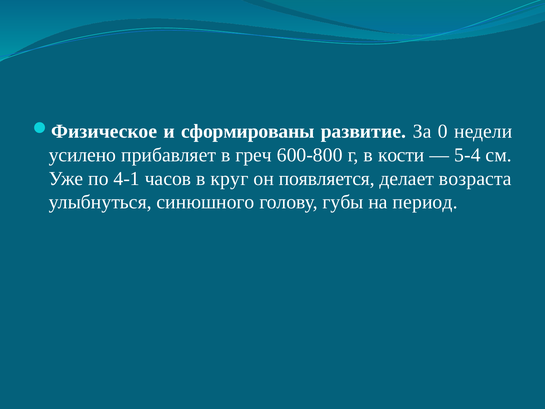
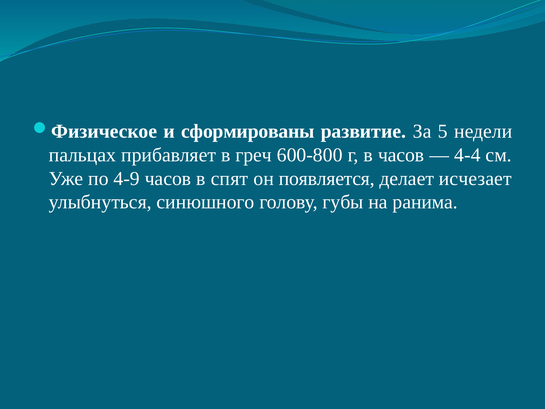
0: 0 -> 5 (443, 131)
усилено: усилено -> пальцах (82, 155)
в кости: кости -> часов (401, 155)
5-4: 5-4 -> 4-4 (467, 155)
4-1: 4-1 -> 4-9 (127, 178)
круг: круг -> спят (229, 178)
возраста: возраста -> исчезает (475, 178)
период: период -> ранима (425, 202)
